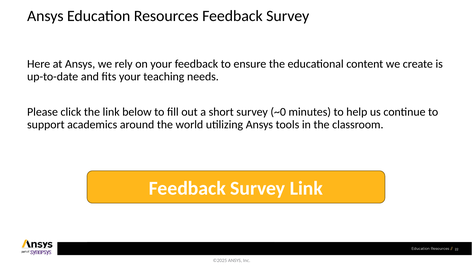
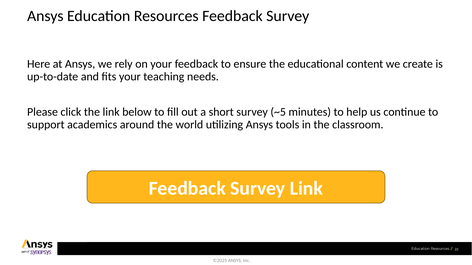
~0: ~0 -> ~5 (278, 112)
